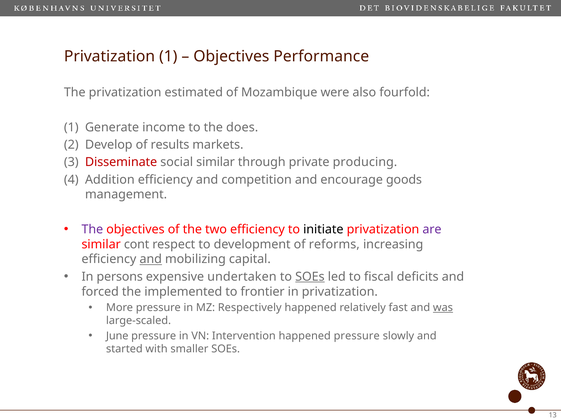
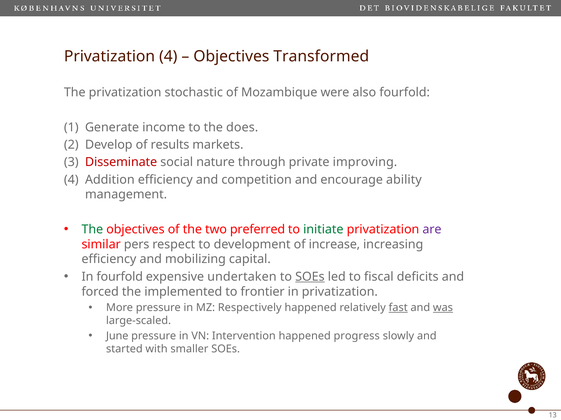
Privatization 1: 1 -> 4 (168, 56)
Performance: Performance -> Transformed (321, 56)
estimated: estimated -> stochastic (194, 93)
social similar: similar -> nature (216, 162)
producing: producing -> improving (365, 162)
goods: goods -> ability (404, 180)
The colour: purple -> green (92, 230)
two efficiency: efficiency -> preferred (258, 230)
initiate colour: black -> green (323, 230)
cont: cont -> pers (137, 245)
reforms: reforms -> increase (334, 245)
and underline: present -> none (151, 260)
In persons: persons -> fourfold (120, 277)
fast underline: none -> present (398, 308)
happened pressure: pressure -> progress (357, 337)
